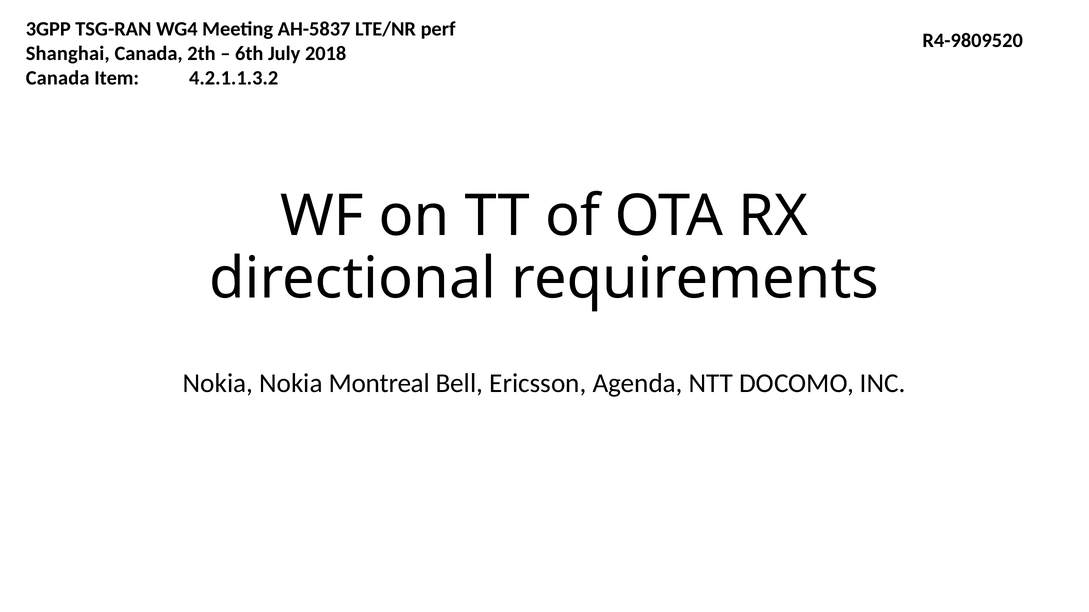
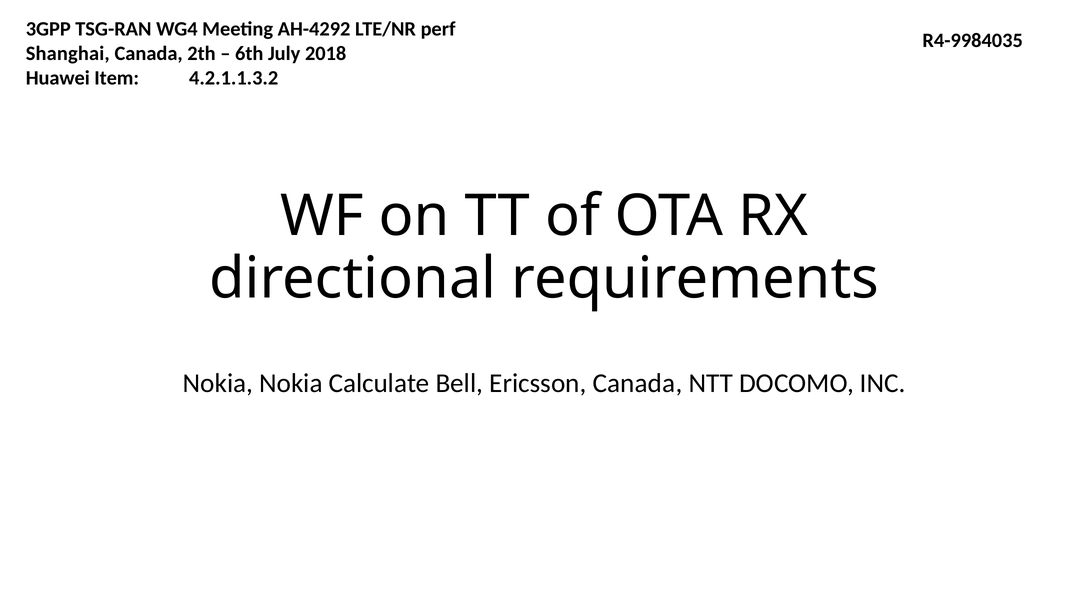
AH-5837: AH-5837 -> AH-4292 (314, 29)
R4-9809520: R4-9809520 -> R4-9984035 (973, 41)
Canada: Canada -> Huawei (58, 78)
Montreal: Montreal -> Calculate (379, 384)
Ericsson Agenda: Agenda -> Canada (637, 384)
